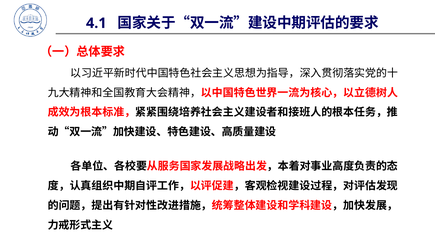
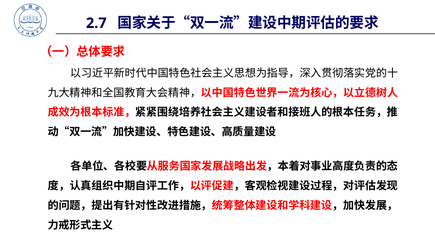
4.1: 4.1 -> 2.7 (96, 23)
